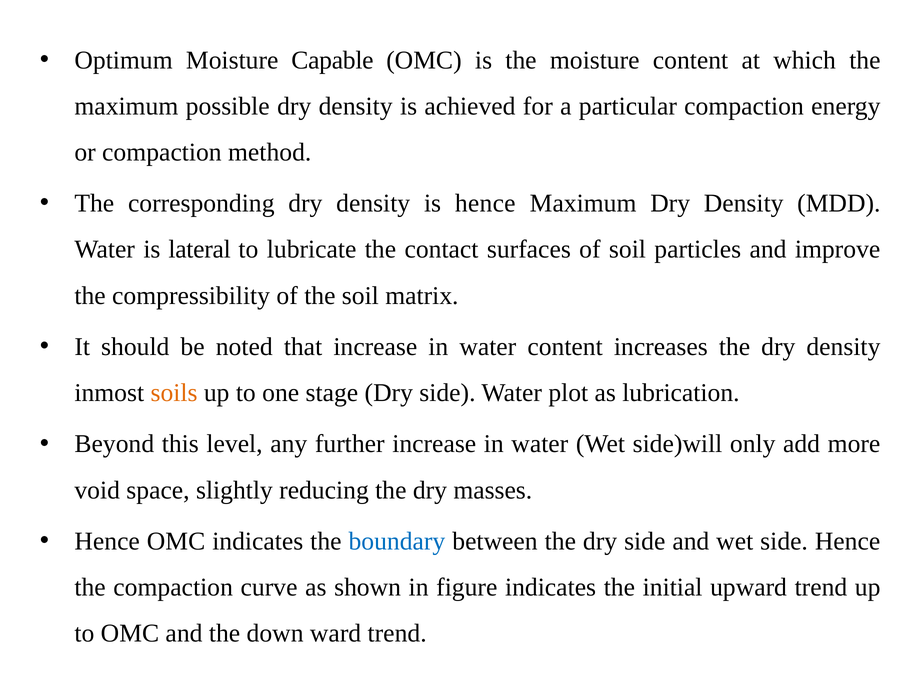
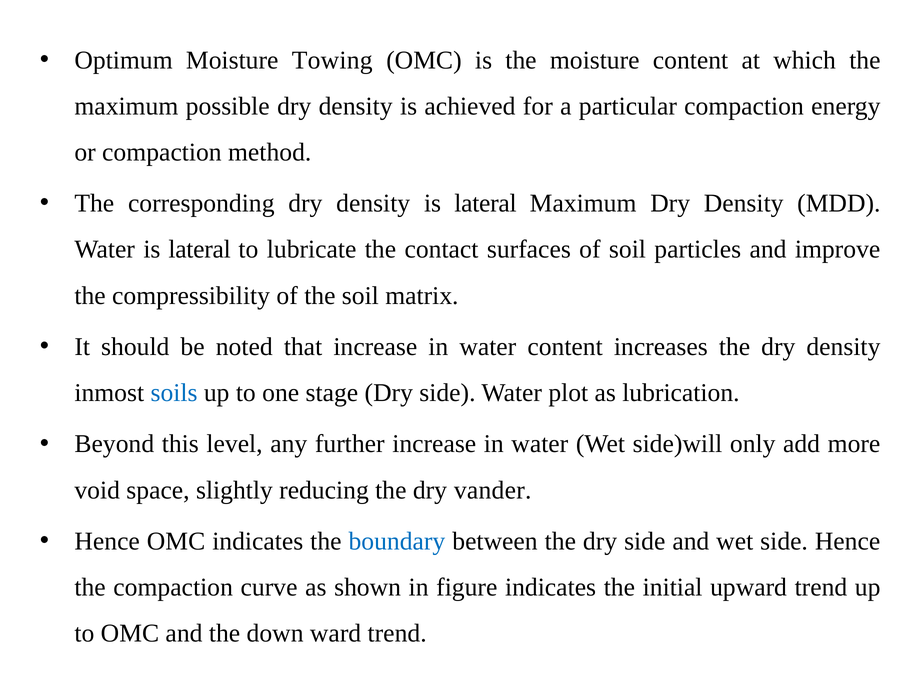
Capable: Capable -> Towing (332, 60)
density is hence: hence -> lateral (486, 203)
soils colour: orange -> blue (174, 393)
masses: masses -> vander (493, 490)
